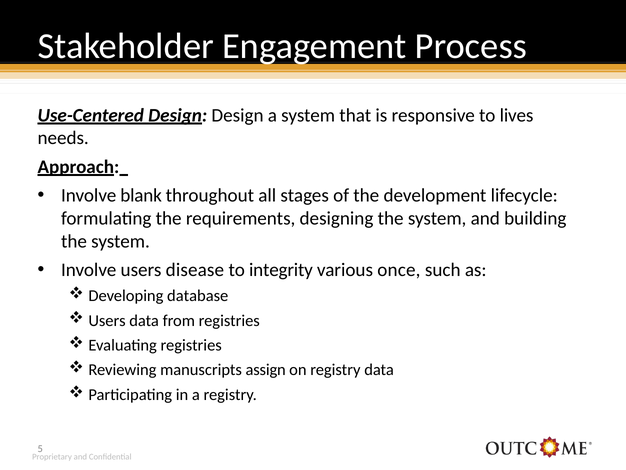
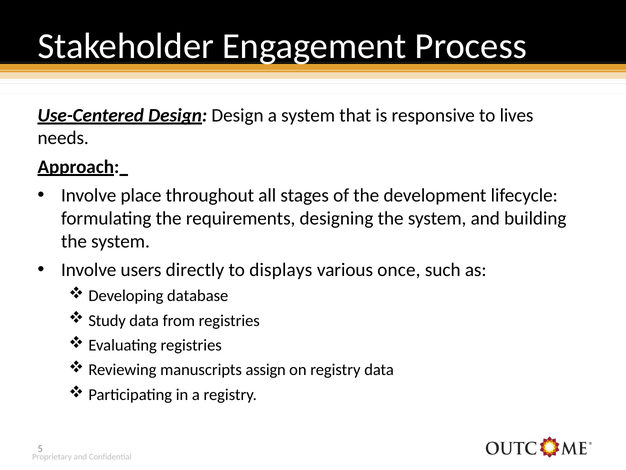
blank: blank -> place (141, 195)
disease: disease -> directly (195, 269)
integrity: integrity -> displays (281, 269)
Users: Users -> Study (107, 320)
